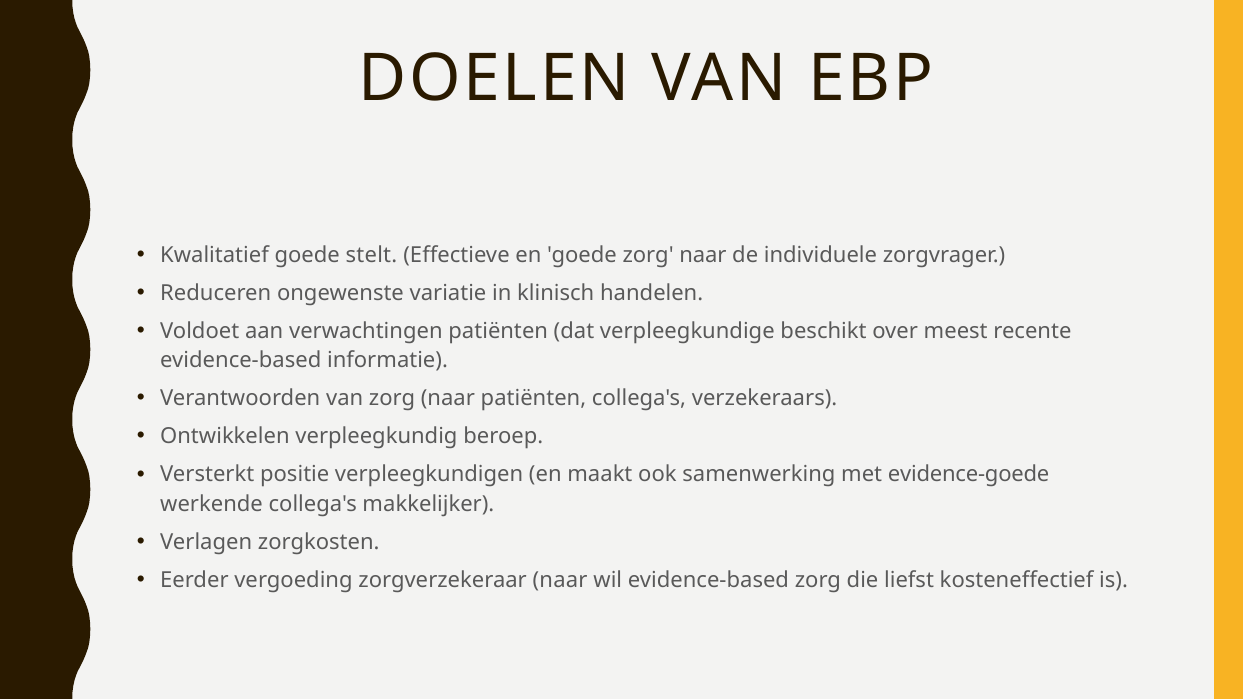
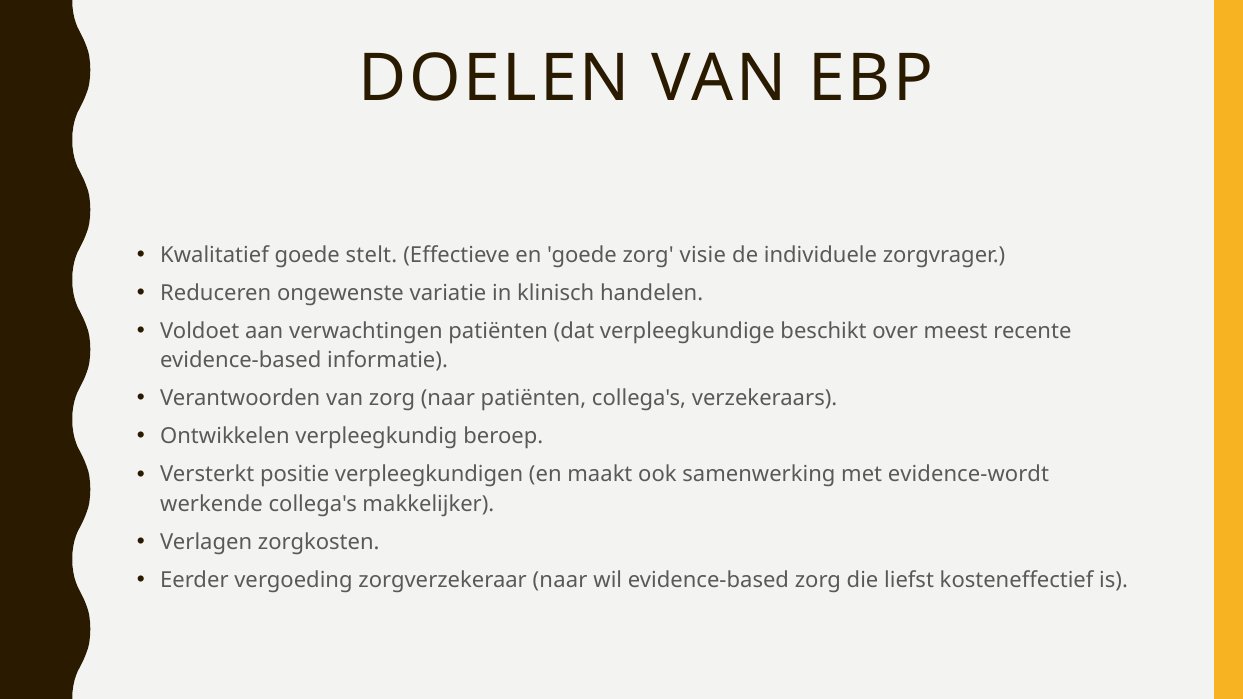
goede zorg naar: naar -> visie (703, 255)
evidence-goede: evidence-goede -> evidence-wordt (968, 475)
